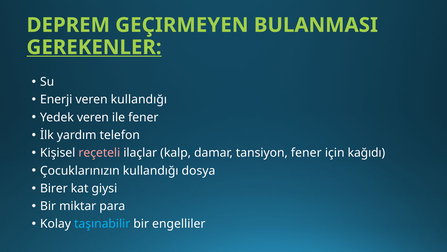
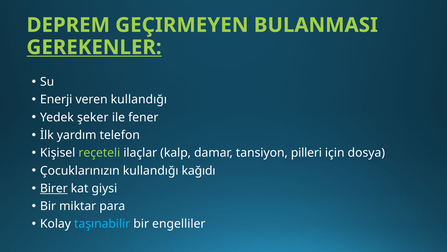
Yedek veren: veren -> şeker (93, 117)
reçeteli colour: pink -> light green (99, 153)
tansiyon fener: fener -> pilleri (306, 153)
kağıdı: kağıdı -> dosya (366, 153)
dosya: dosya -> kağıdı (199, 170)
Birer underline: none -> present (54, 188)
